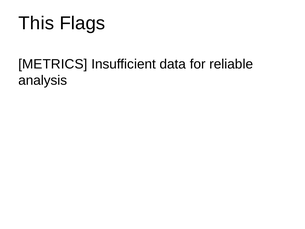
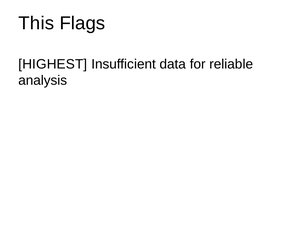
METRICS: METRICS -> HIGHEST (53, 64)
